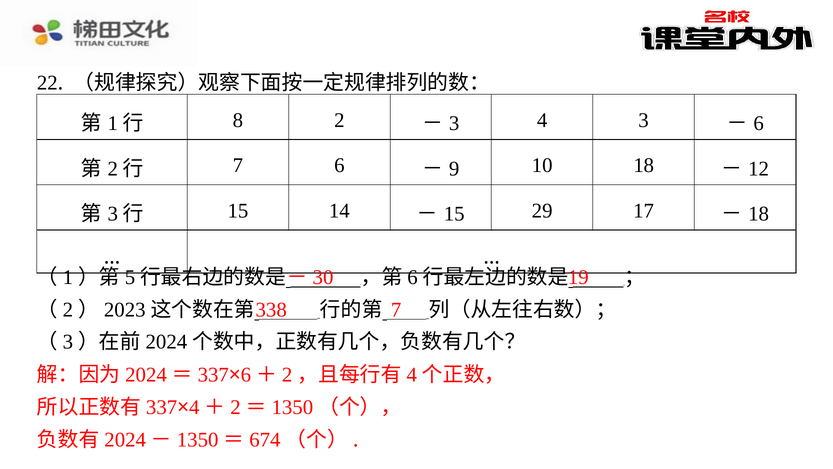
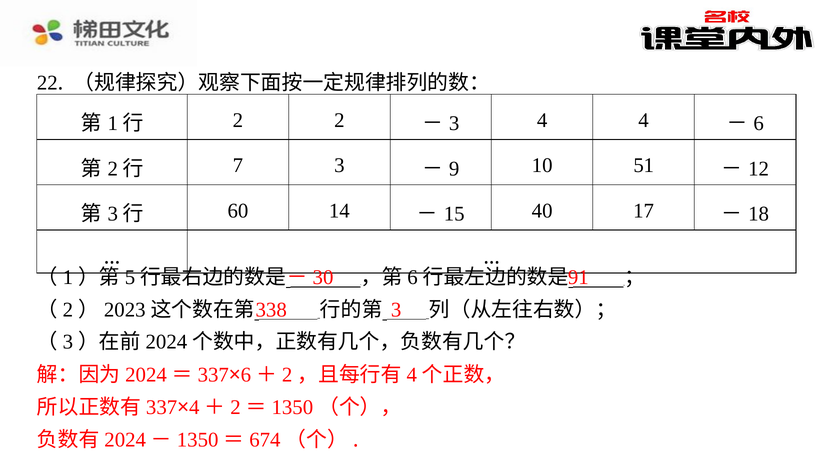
8: 8 -> 2 (238, 120)
4 3: 3 -> 4 (644, 120)
7 6: 6 -> 3 (339, 165)
10 18: 18 -> 51 (644, 165)
15: 15 -> 60 (238, 211)
29: 29 -> 40 (542, 211)
19: 19 -> 91 (578, 277)
338 7: 7 -> 3 (396, 310)
